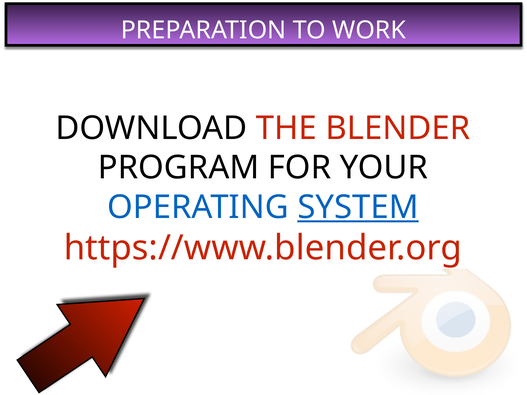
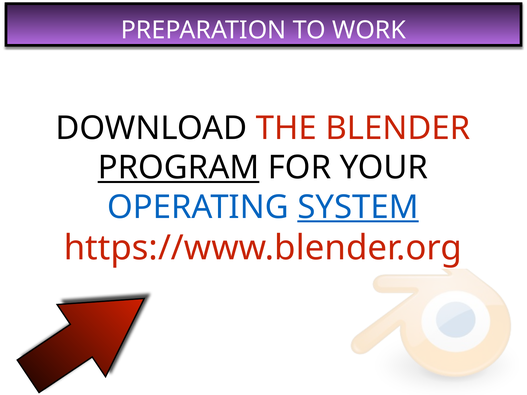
PROGRAM underline: none -> present (179, 168)
